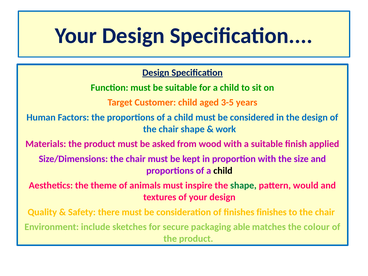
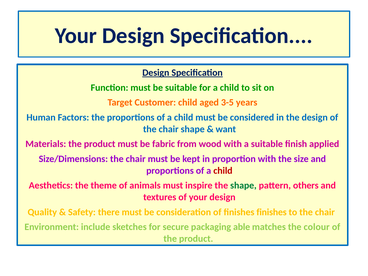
work: work -> want (226, 129)
asked: asked -> fabric (164, 144)
child colour: black -> red (223, 171)
would: would -> others (306, 186)
